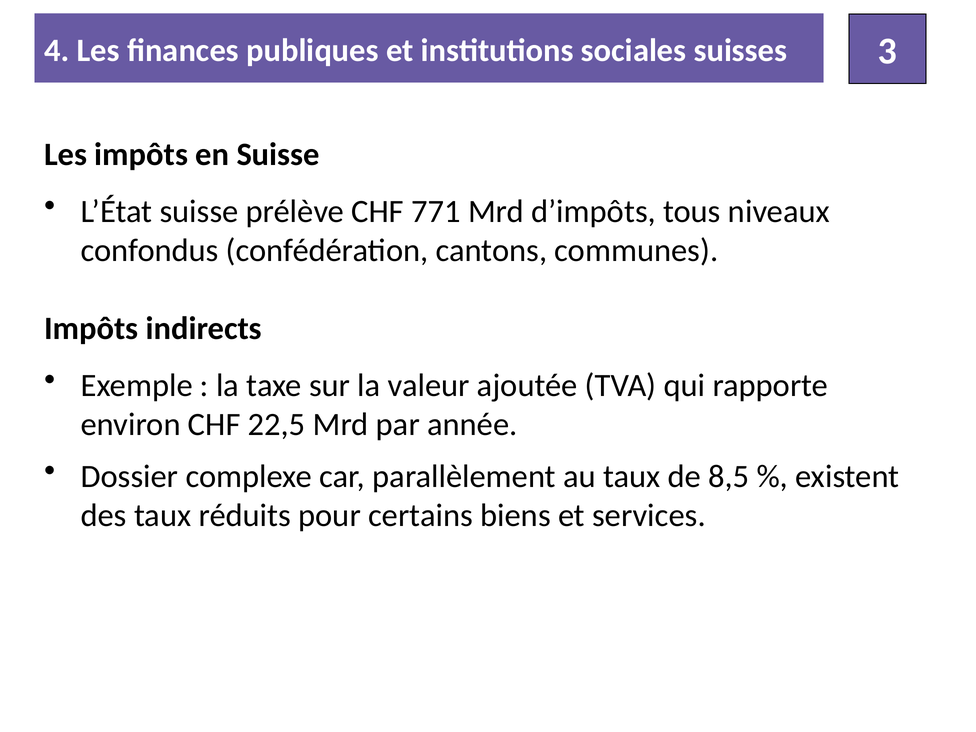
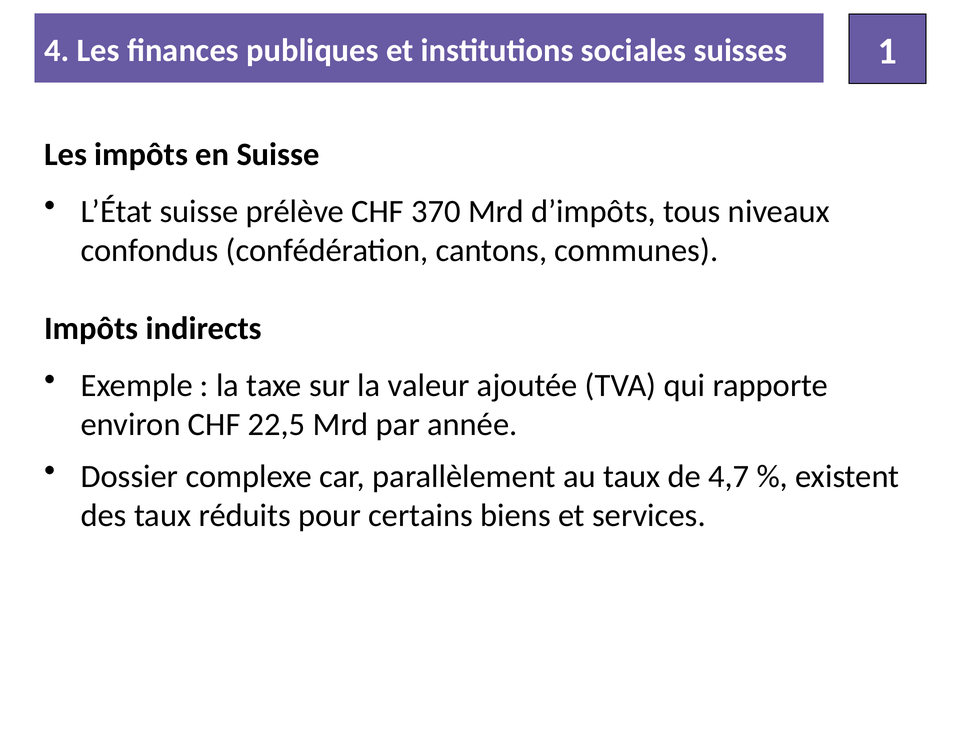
3: 3 -> 1 (888, 51)
771: 771 -> 370 (436, 211)
8,5: 8,5 -> 4,7 (729, 476)
